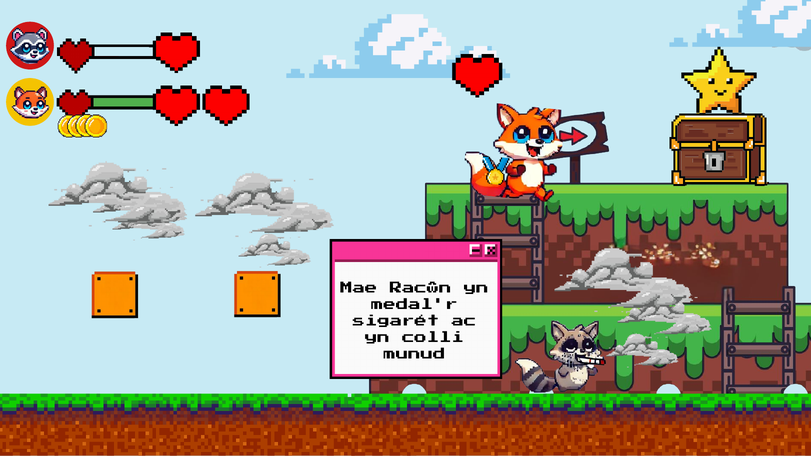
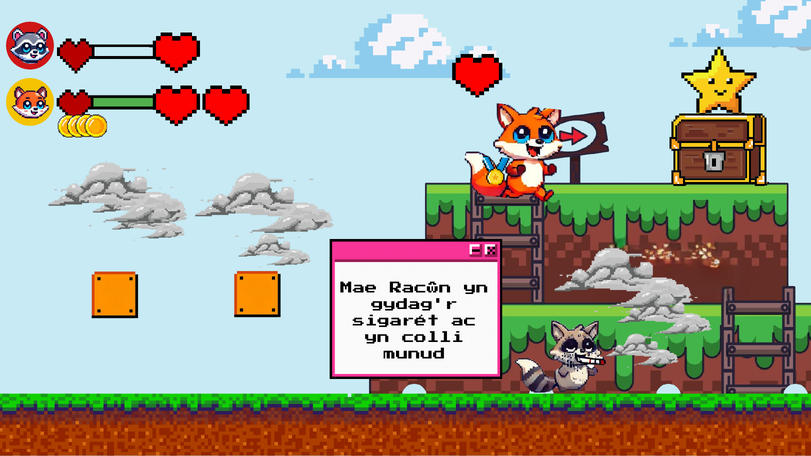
medal'r: medal'r -> gydag'r (415, 307)
